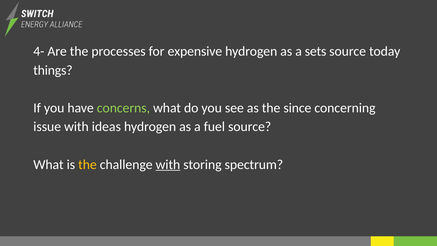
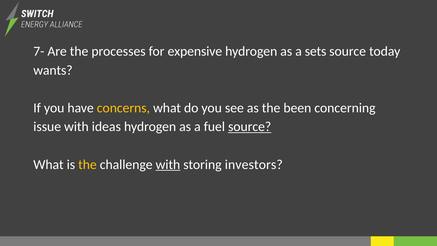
4-: 4- -> 7- (39, 51)
things: things -> wants (53, 70)
concerns colour: light green -> yellow (123, 108)
since: since -> been (297, 108)
source underline: none -> present (250, 127)
spectrum: spectrum -> investors (254, 164)
